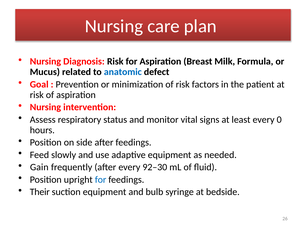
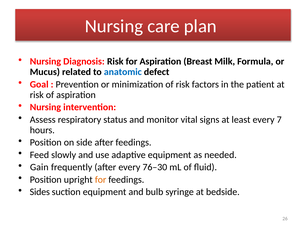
0: 0 -> 7 (279, 120)
92–30: 92–30 -> 76–30 (155, 168)
for colour: blue -> orange (101, 180)
Their: Their -> Sides (40, 192)
